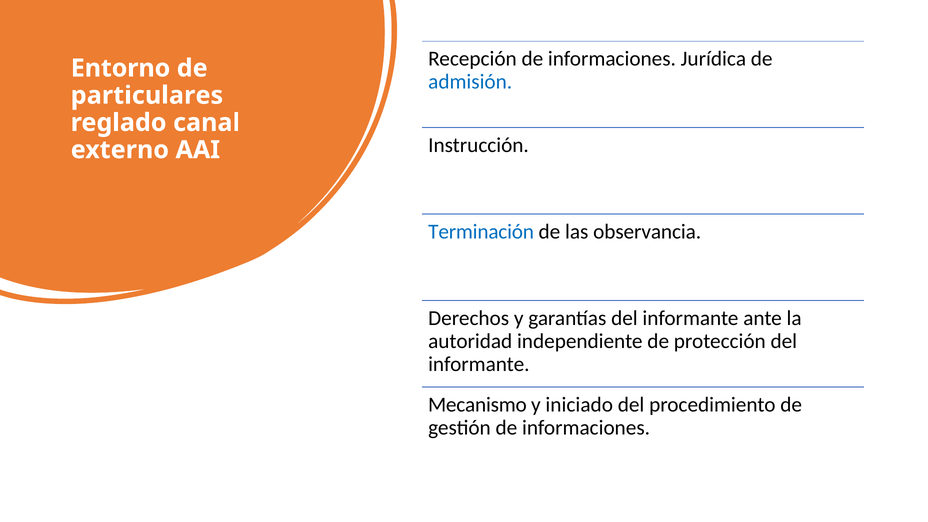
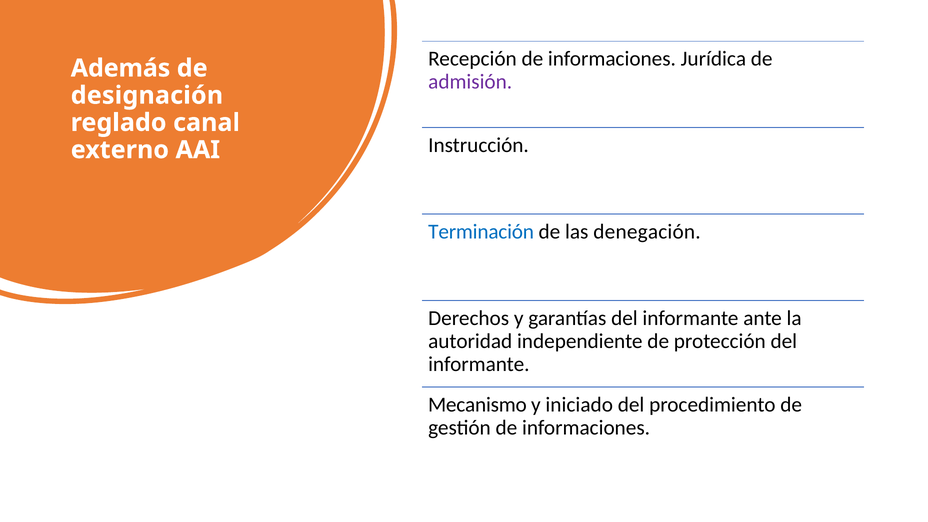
Entorno: Entorno -> Además (121, 68)
admisión colour: blue -> purple (470, 82)
particulares: particulares -> designación (147, 95)
observancia: observancia -> denegación (647, 232)
